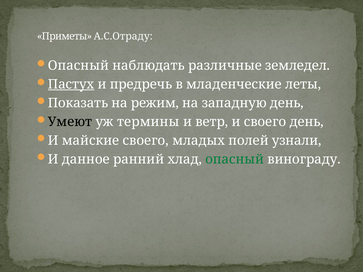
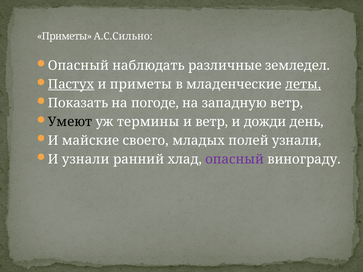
А.С.Отраду: А.С.Отраду -> А.С.Сильно (123, 36)
и предречь: предречь -> приметы (141, 84)
леты underline: none -> present (303, 84)
режим: режим -> погоде (155, 103)
западную день: день -> ветр (287, 103)
и своего: своего -> дожди (265, 122)
И данное: данное -> узнали (86, 159)
опасный colour: green -> purple (235, 159)
